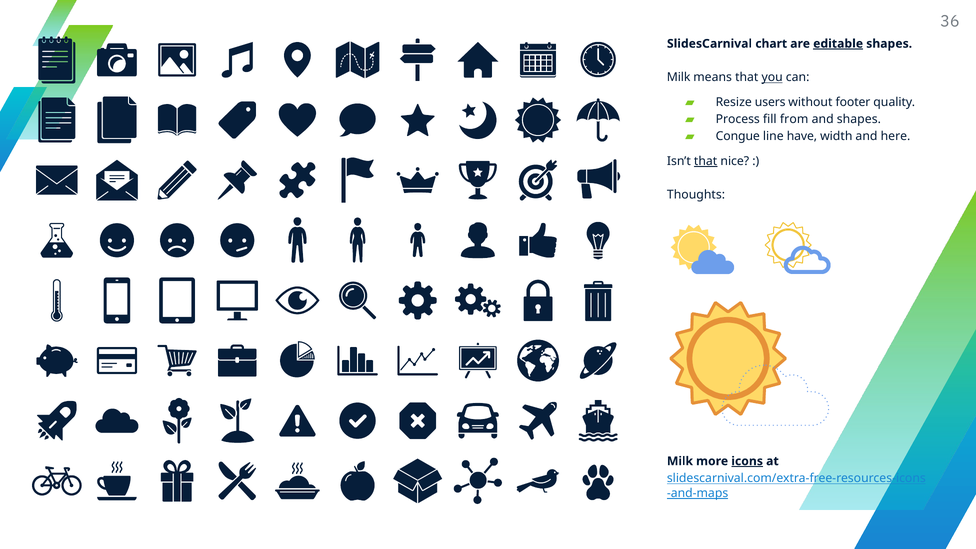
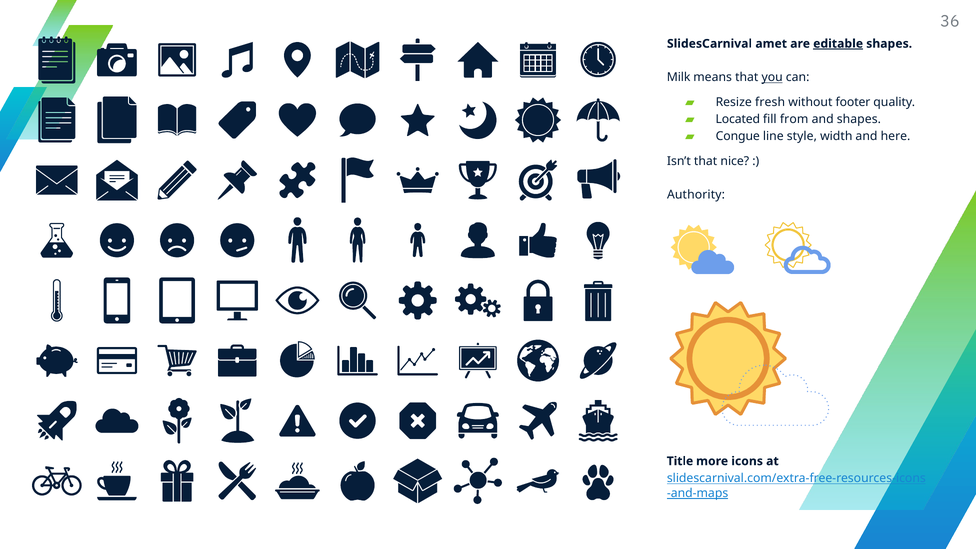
chart: chart -> amet (771, 44)
users: users -> fresh (770, 102)
Process: Process -> Located (738, 119)
have: have -> style (802, 136)
that underline: present -> none (706, 161)
Thoughts: Thoughts -> Authority (696, 195)
Milk: Milk -> Title (680, 461)
icons underline: present -> none (747, 461)
